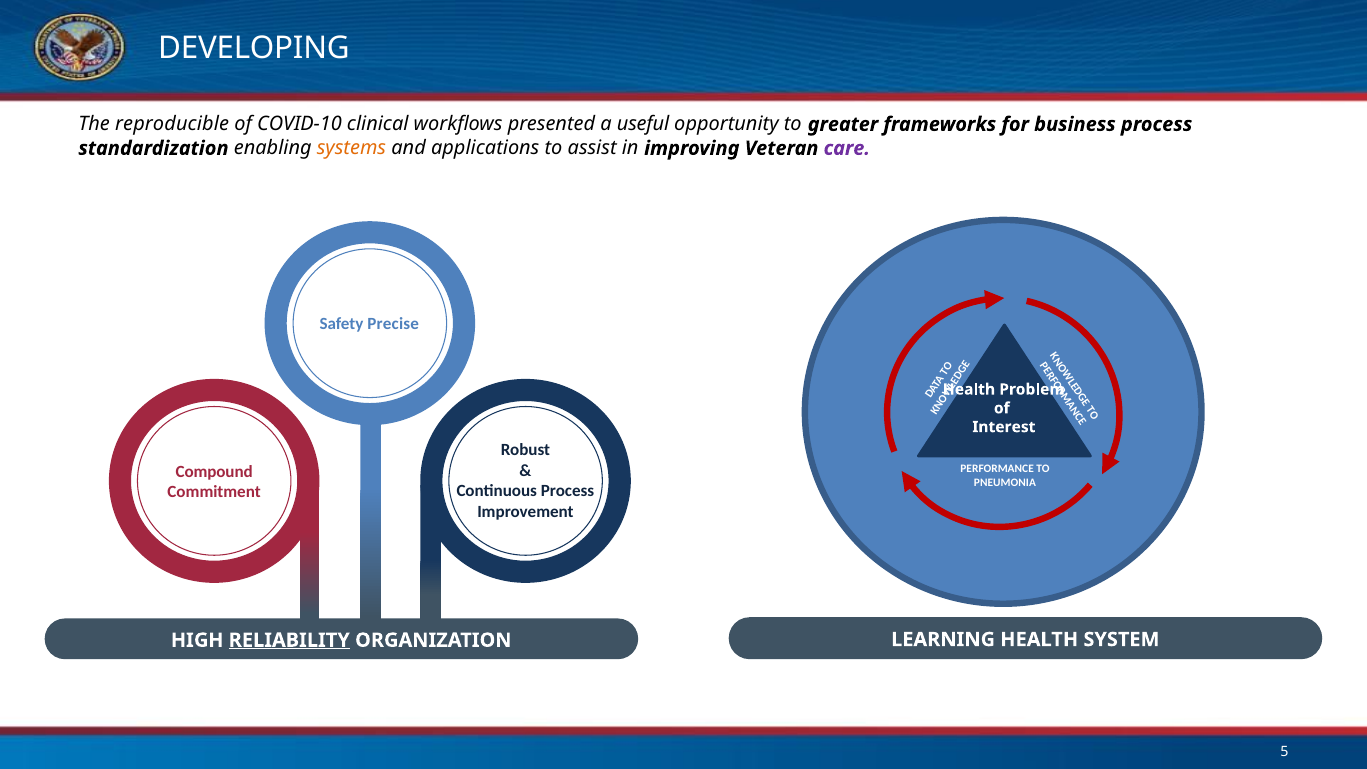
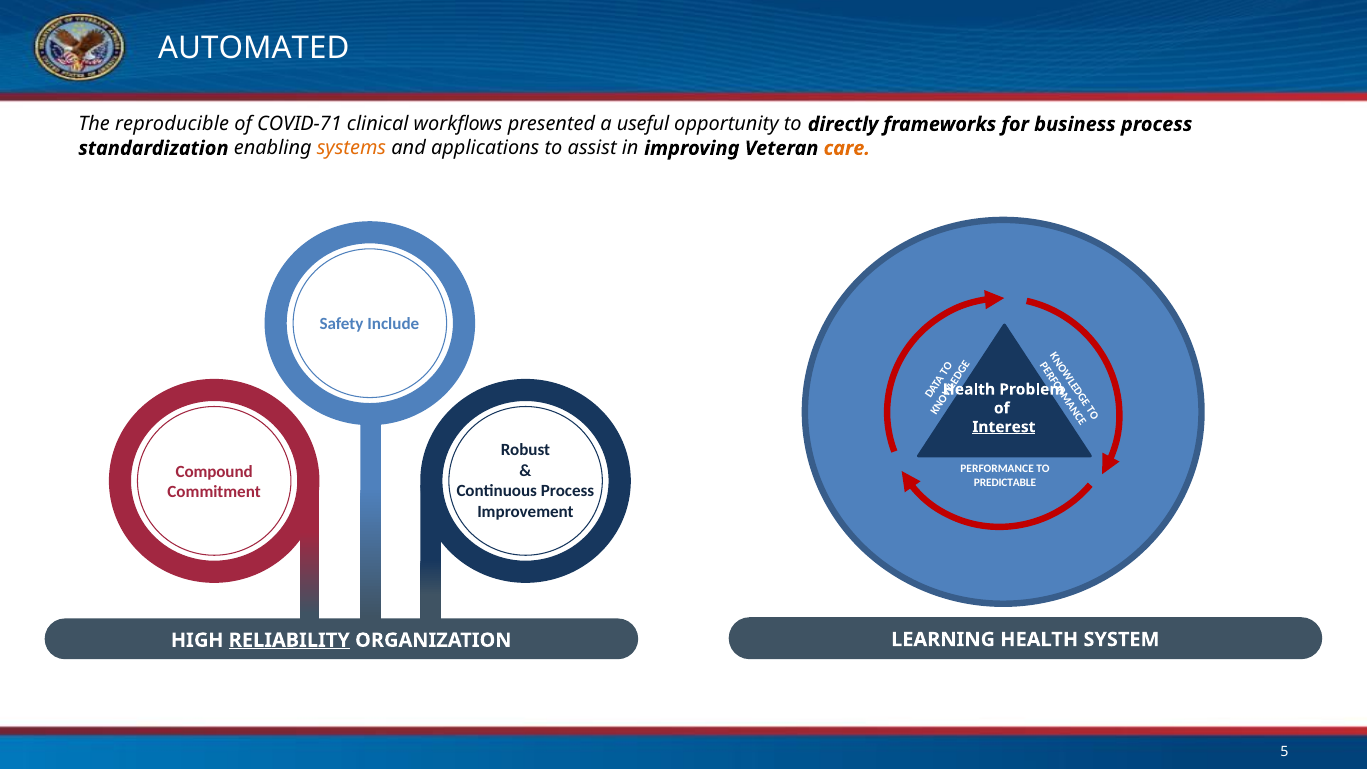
DEVELOPING: DEVELOPING -> AUTOMATED (254, 48)
COVID-10: COVID-10 -> COVID-71 (299, 124)
greater: greater -> directly (843, 124)
care colour: purple -> orange (847, 148)
Precise: Precise -> Include (393, 324)
Interest underline: none -> present (1004, 427)
PNEUMONIA: PNEUMONIA -> PREDICTABLE (1005, 483)
